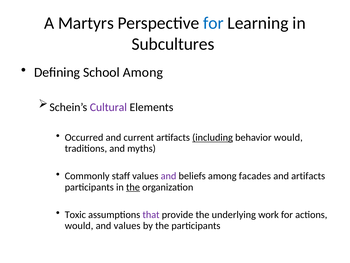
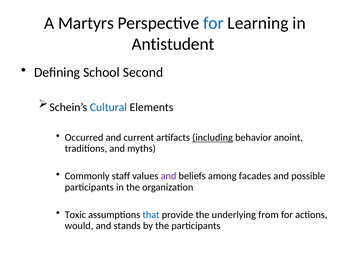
Subcultures: Subcultures -> Antistudent (173, 44)
School Among: Among -> Second (143, 72)
Cultural colour: purple -> blue (108, 107)
behavior would: would -> anoint (288, 137)
and artifacts: artifacts -> possible (308, 176)
the underline: present -> none (133, 187)
that colour: purple -> blue (151, 214)
work: work -> from (268, 214)
and values: values -> stands (127, 225)
